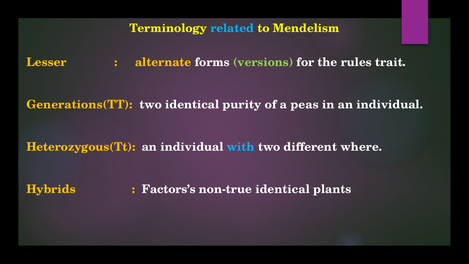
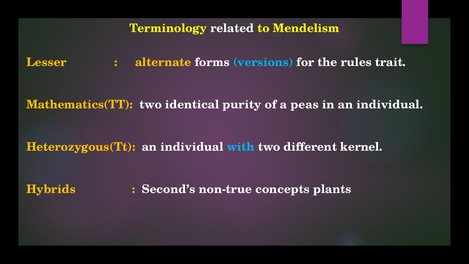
related colour: light blue -> white (232, 28)
versions colour: light green -> light blue (263, 62)
Generations(TT: Generations(TT -> Mathematics(TT (80, 105)
where: where -> kernel (361, 147)
Factors’s: Factors’s -> Second’s (169, 189)
non-true identical: identical -> concepts (283, 189)
